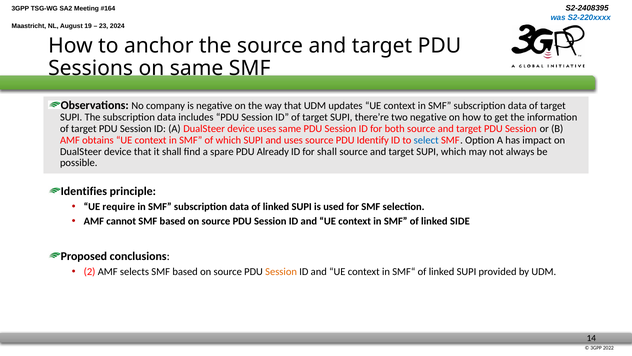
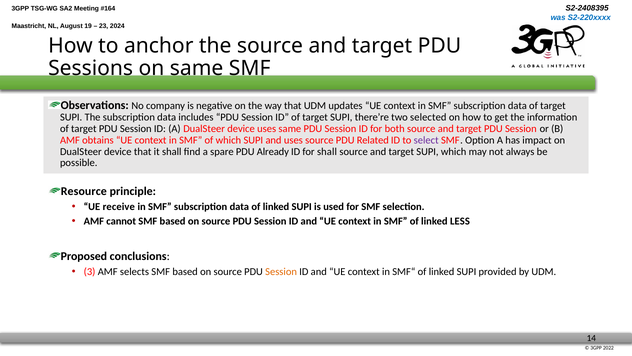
two negative: negative -> selected (428, 117)
Identify: Identify -> Related (373, 140)
select colour: blue -> purple (426, 140)
Identifies: Identifies -> Resource (84, 191)
require: require -> receive (119, 206)
SIDE: SIDE -> LESS (460, 221)
2: 2 -> 3 (90, 271)
